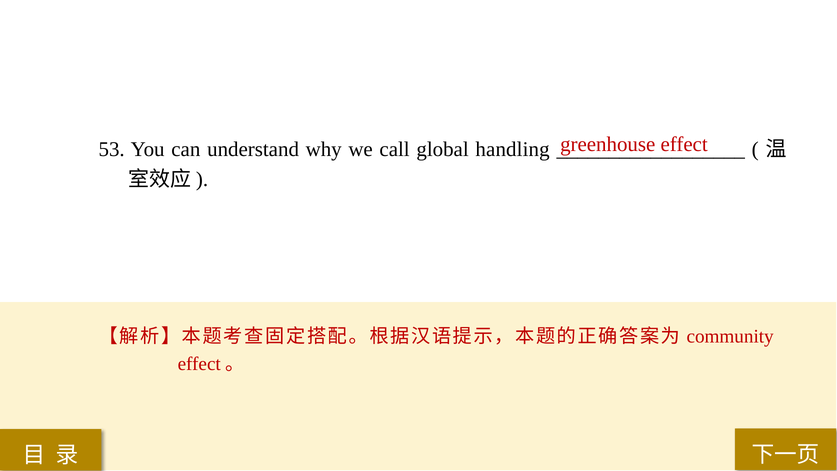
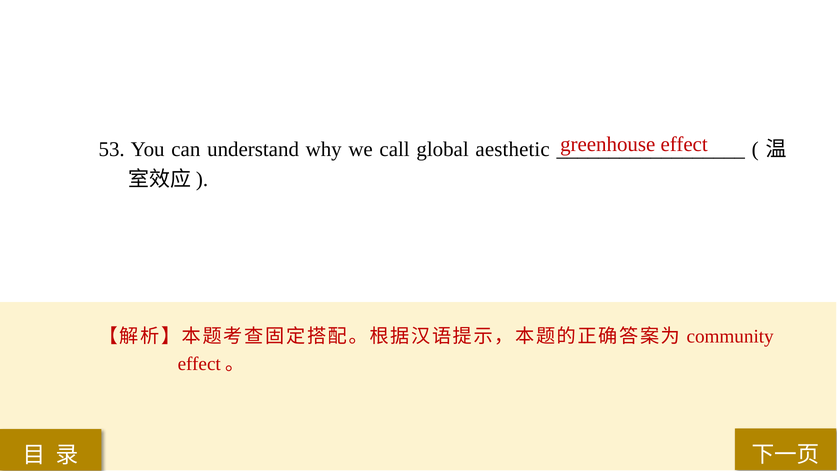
handling: handling -> aesthetic (513, 149)
